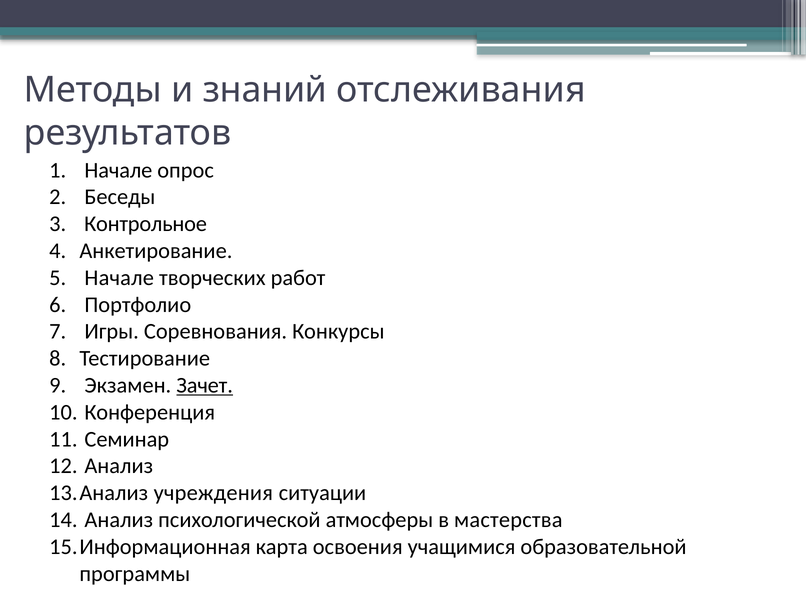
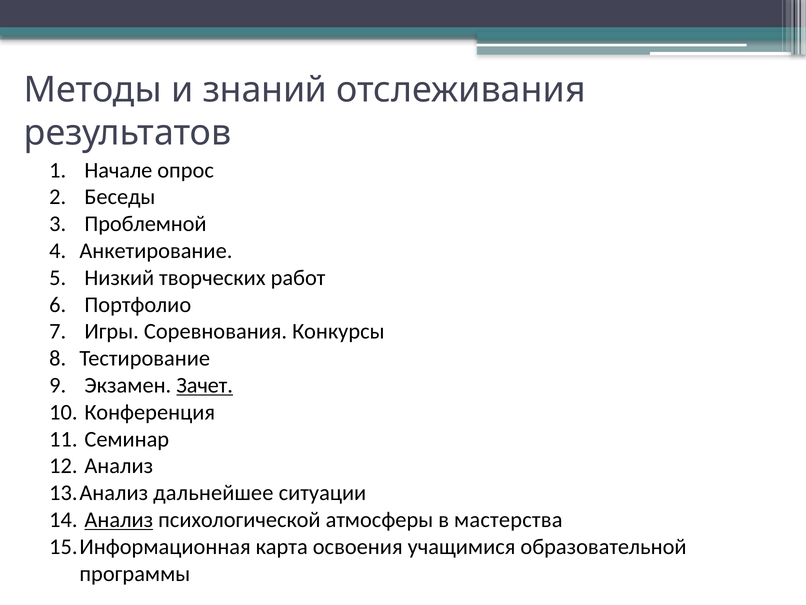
Контрольное: Контрольное -> Проблемной (145, 224)
Начале: Начале -> Низкий (119, 277)
учреждения: учреждения -> дальнейшее (213, 493)
Анализ underline: none -> present (119, 519)
